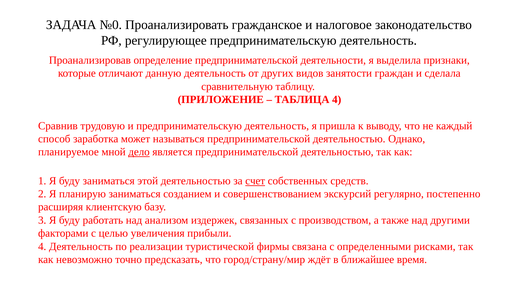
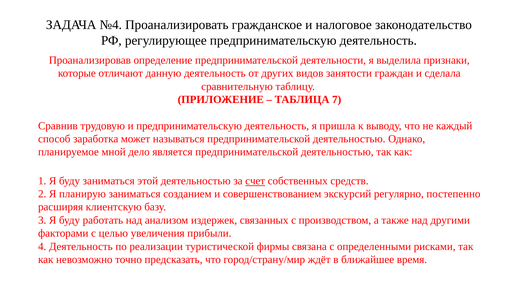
№0: №0 -> №4 (111, 25)
ТАБЛИЦА 4: 4 -> 7 (337, 99)
дело underline: present -> none (139, 152)
